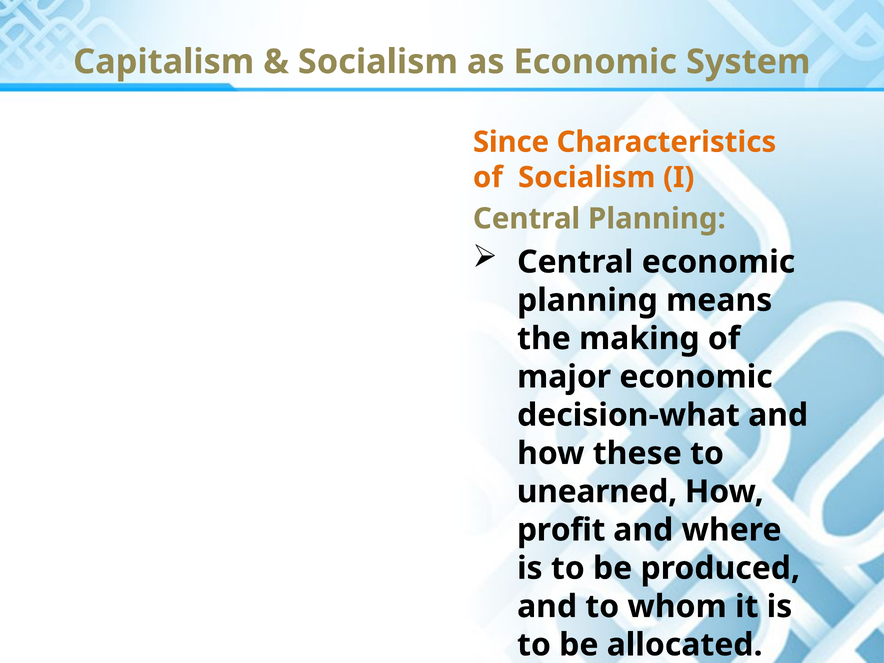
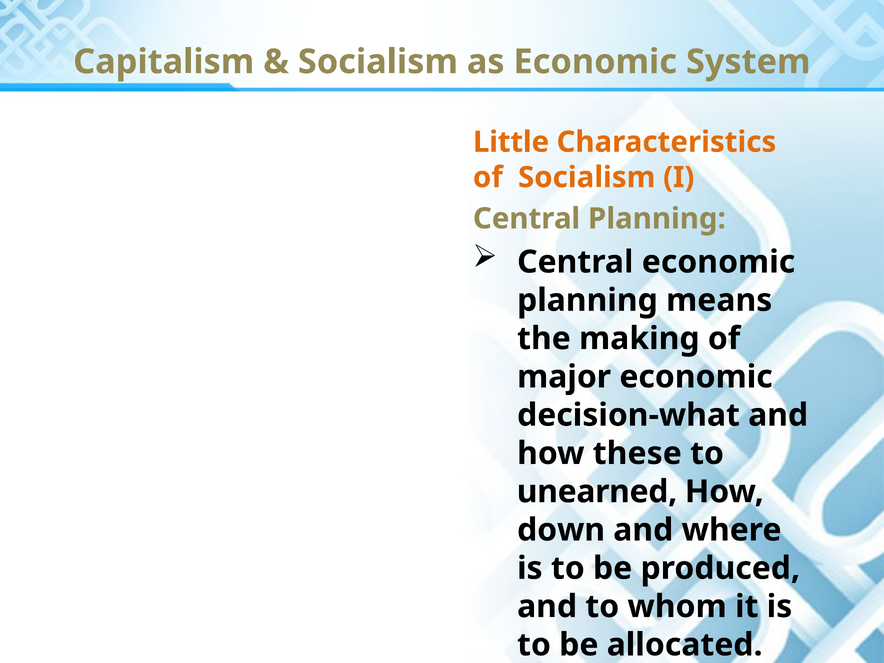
Since: Since -> Little (511, 142)
profit: profit -> down (561, 530)
